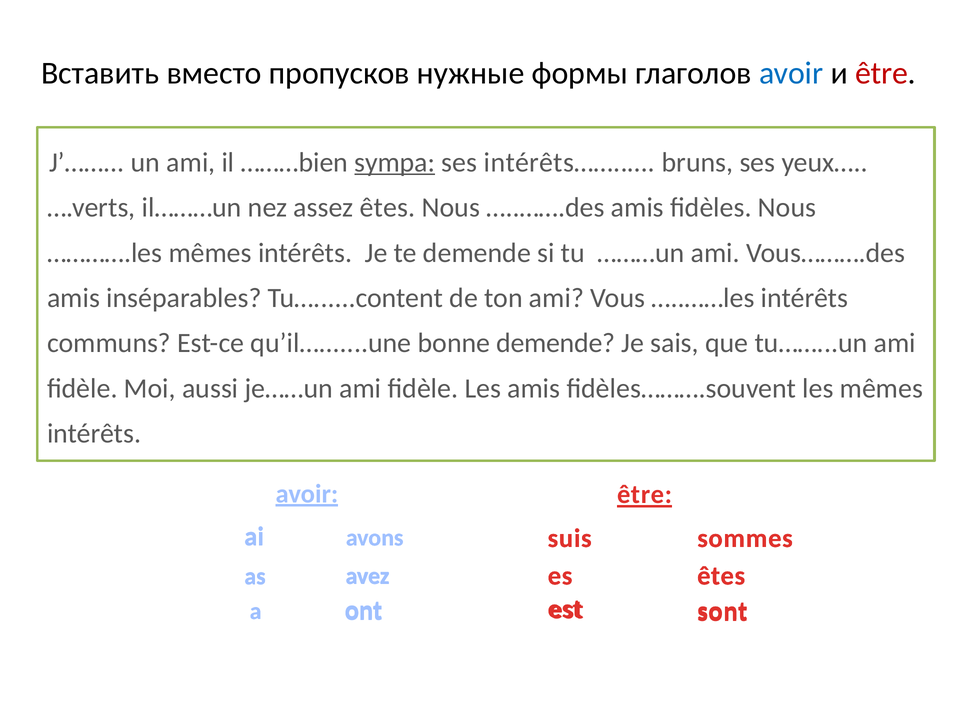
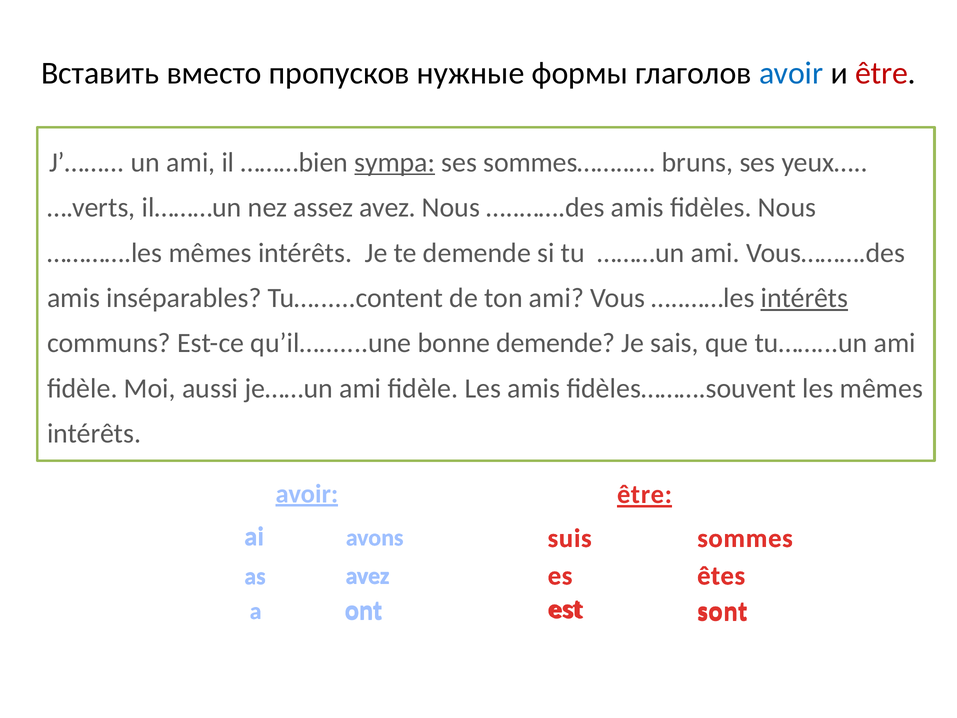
intérêts……..…: intérêts……..… -> sommes……..… (569, 162)
assez êtes: êtes -> avez (388, 208)
intérêts underline: none -> present (804, 298)
